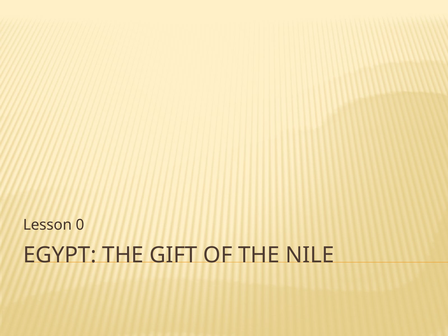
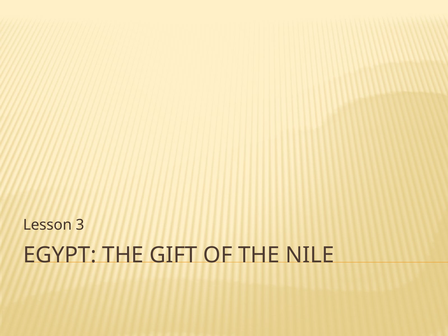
0: 0 -> 3 (80, 225)
